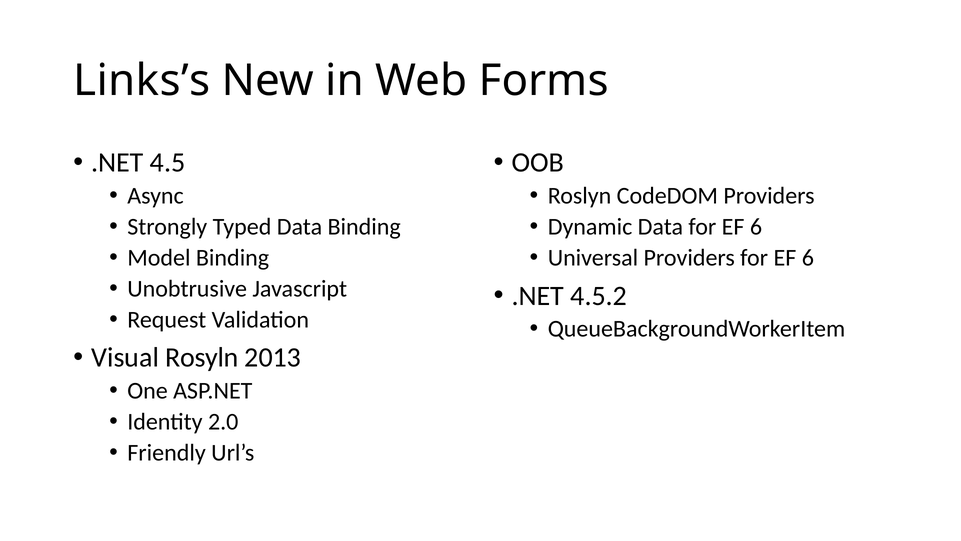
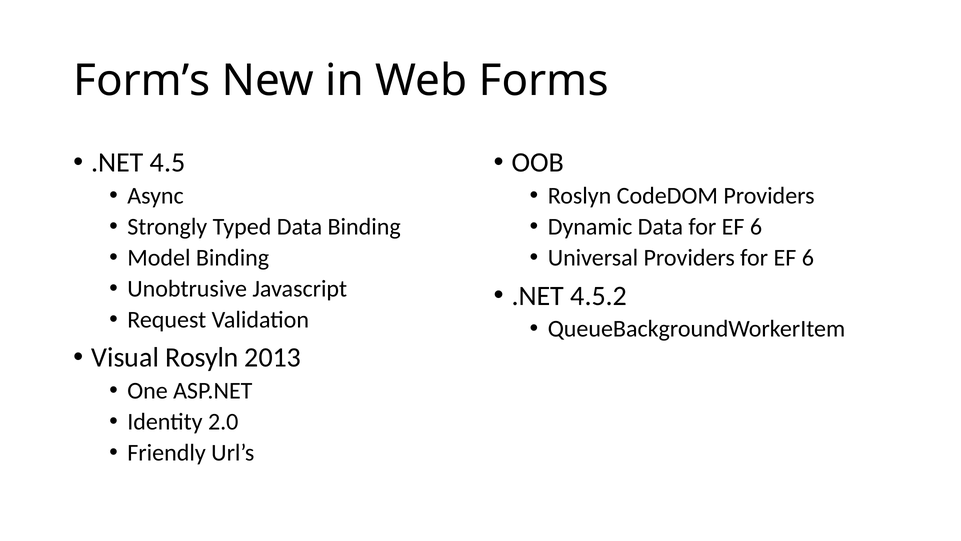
Links’s: Links’s -> Form’s (142, 81)
